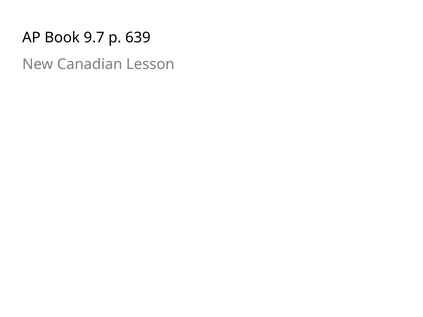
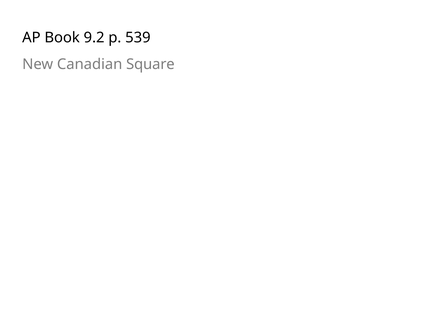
9.7: 9.7 -> 9.2 (94, 38)
639: 639 -> 539 (138, 38)
Lesson: Lesson -> Square (150, 64)
